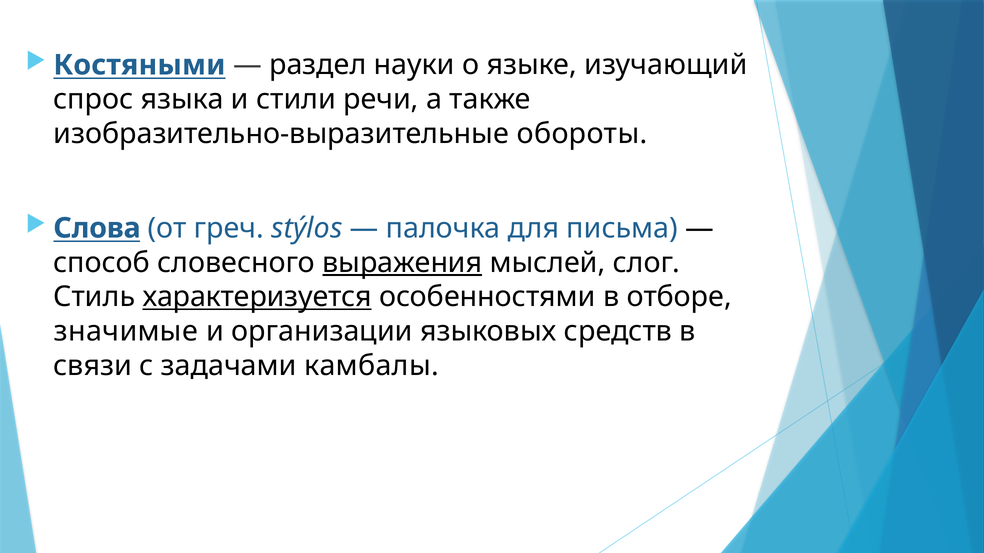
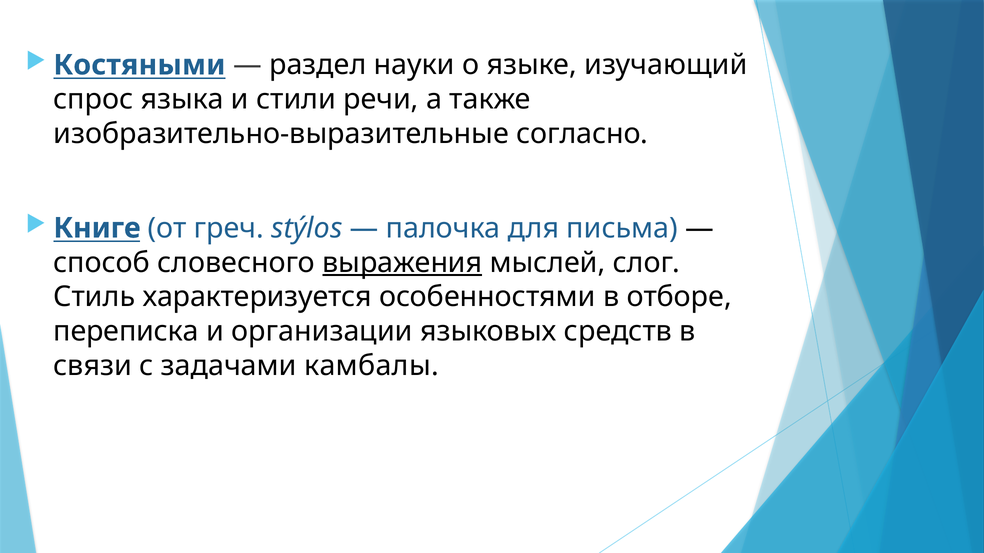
обороты: обороты -> согласно (582, 134)
Слова: Слова -> Книге (97, 228)
характеризуется underline: present -> none (257, 297)
значимые: значимые -> переписка (126, 332)
